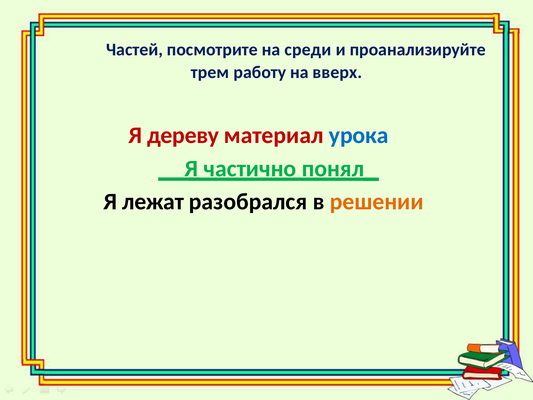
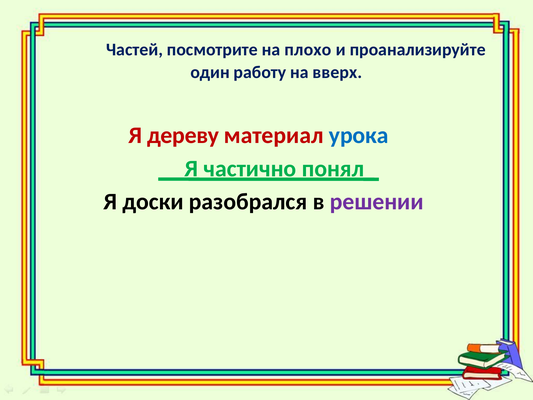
среди: среди -> плохо (308, 50)
трем: трем -> один (210, 72)
лежат: лежат -> доски (153, 202)
решении colour: orange -> purple (377, 202)
